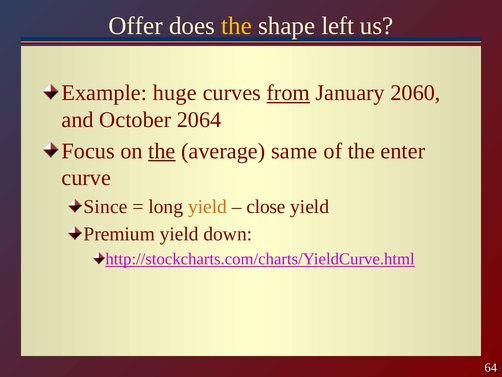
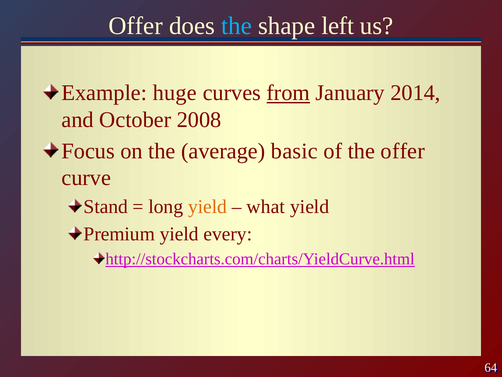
the colour: yellow -> light blue (237, 26)
2060: 2060 -> 2014 (415, 93)
2064: 2064 -> 2008 (199, 120)
the underline: present -> none (162, 151)
same: same -> basic (294, 151)
the enter: enter -> offer (403, 151)
Since: Since -> Stand (106, 206)
close: close -> what (266, 206)
down: down -> every (228, 234)
